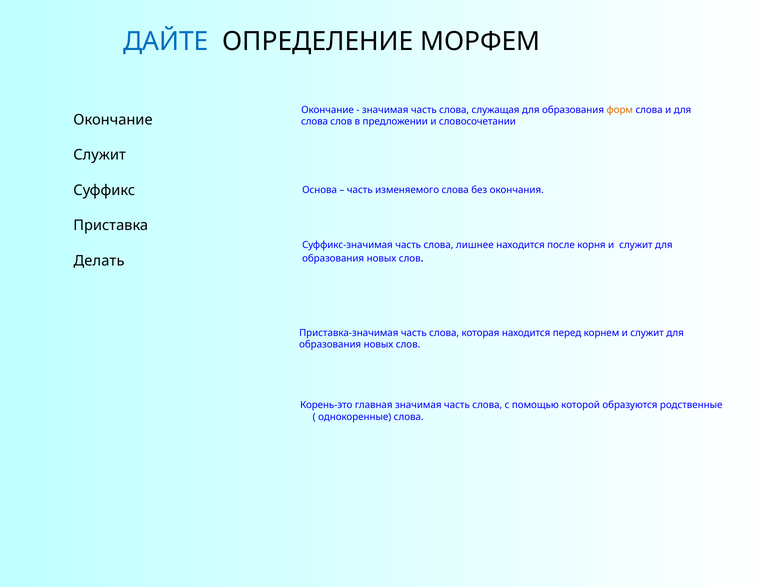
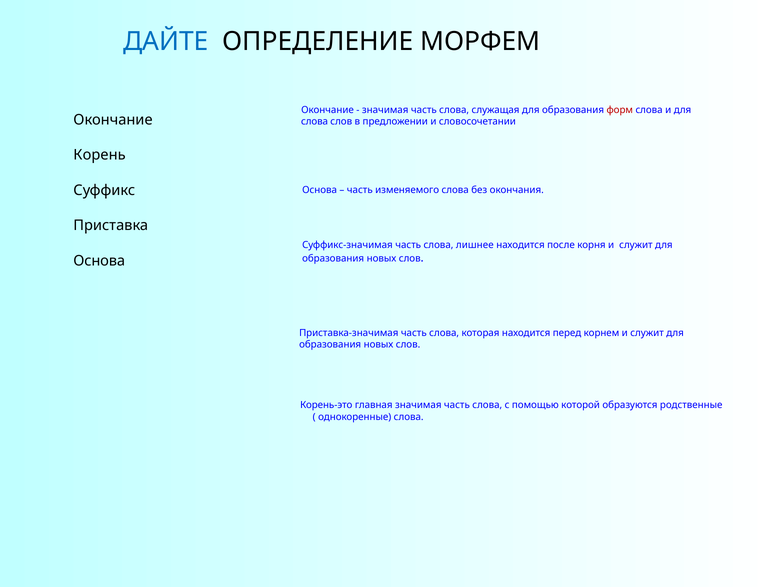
форм colour: orange -> red (620, 110)
Служит: Служит -> Корень (100, 155)
Делать: Делать -> Основа (99, 261)
